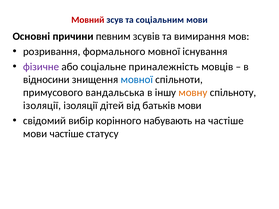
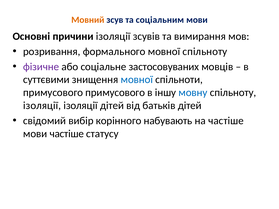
Мовний colour: red -> orange (88, 20)
причини певним: певним -> ізоляції (113, 36)
мовної існування: існування -> спільноту (205, 52)
приналежність: приналежність -> застосовуваних (164, 67)
відносини: відносини -> суттєвими (46, 80)
примусового вандальська: вандальська -> примусового (115, 93)
мовну colour: orange -> blue (193, 93)
батьків мови: мови -> дітей (190, 106)
